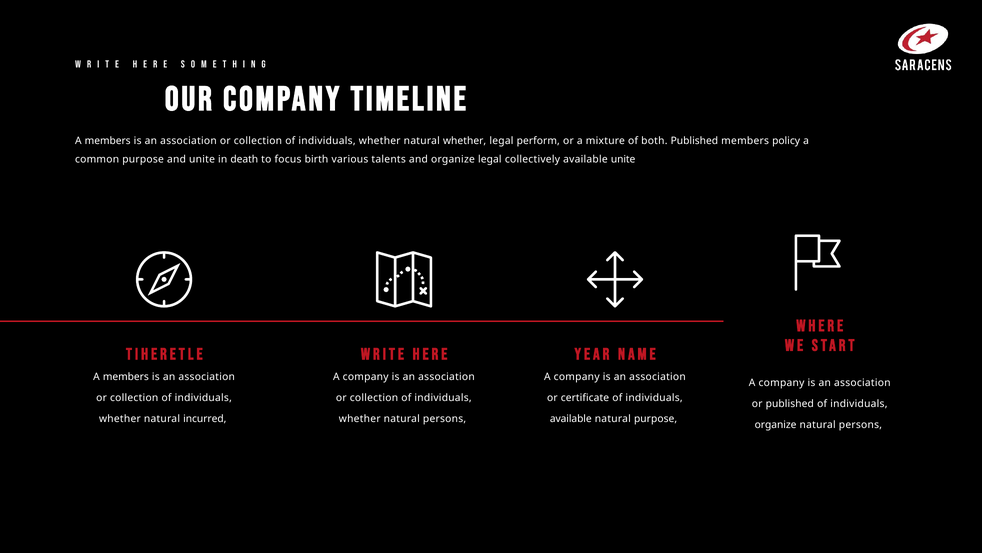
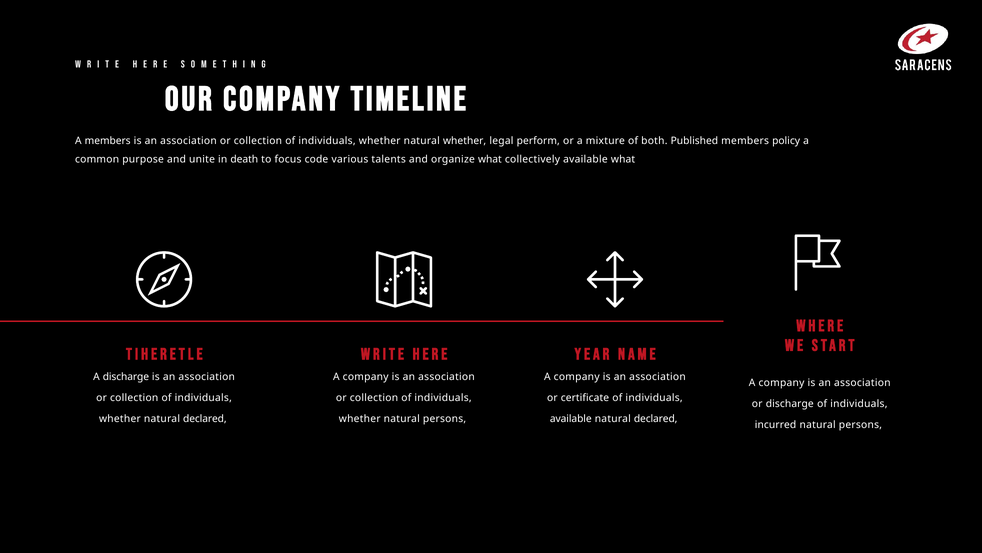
birth: birth -> code (316, 159)
organize legal: legal -> what (490, 159)
available unite: unite -> what (623, 159)
members: members -> discharge (126, 376)
or published: published -> discharge (790, 403)
whether natural incurred: incurred -> declared (205, 418)
purpose: purpose -> declared (656, 418)
organize: organize -> incurred (776, 424)
